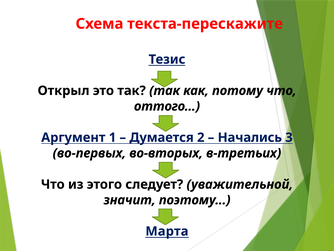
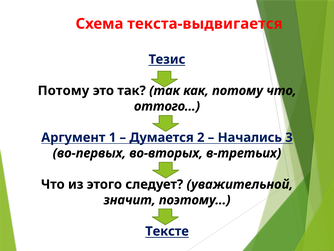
текста-перескажите: текста-перескажите -> текста-выдвигается (205, 24)
Открыл: Открыл -> Потому (63, 90)
Марта: Марта -> Тексте (167, 231)
